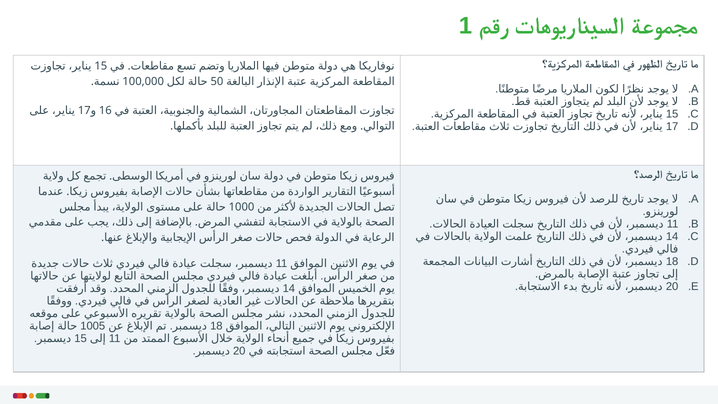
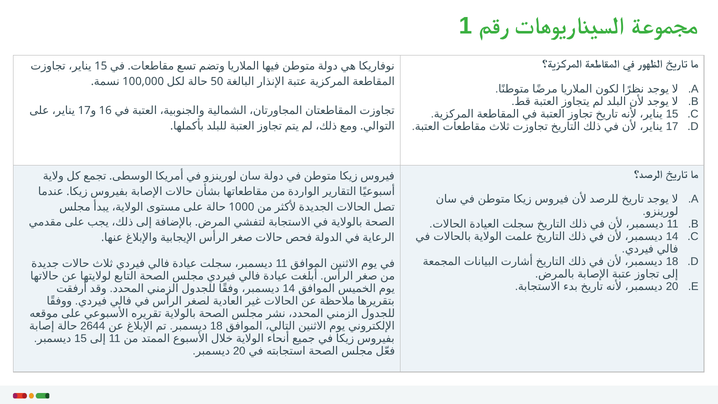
1005: 1005 -> 2644 (93, 326)
